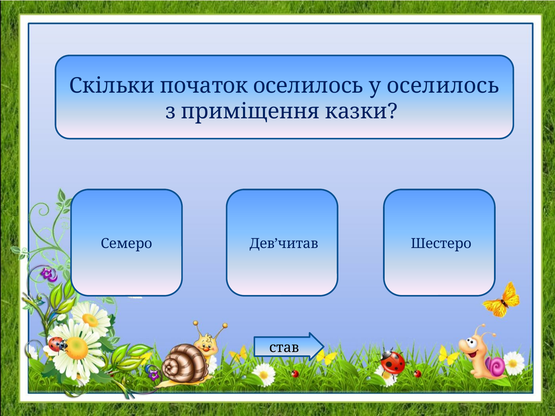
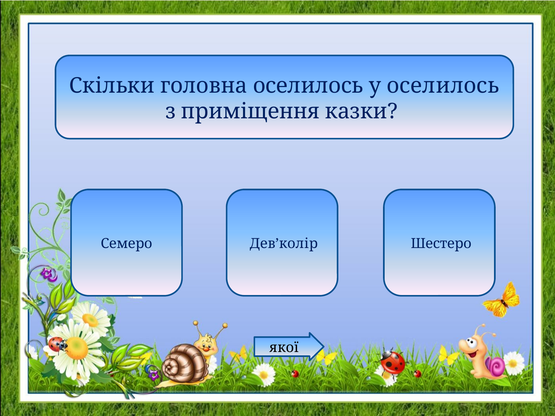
початок: початок -> головна (204, 86)
Дев’читав: Дев’читав -> Дев’колір (284, 244)
став: став -> якої (284, 348)
